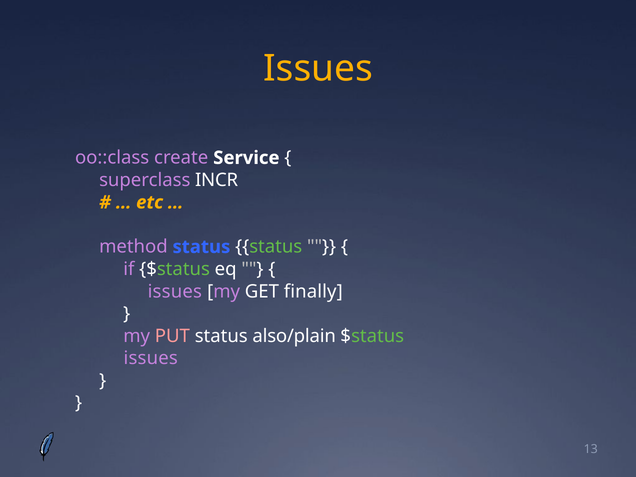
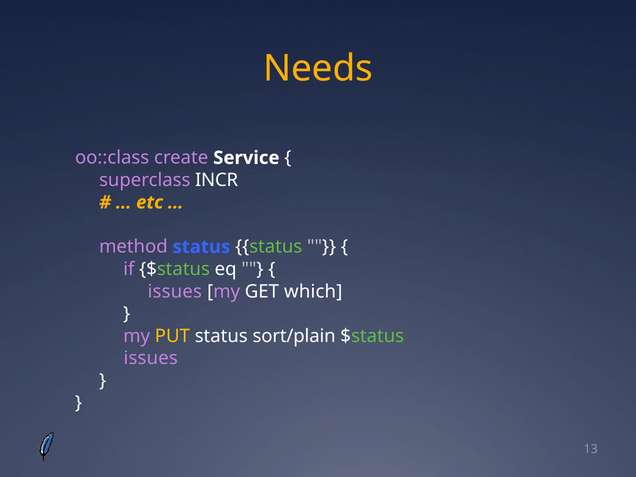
Issues: Issues -> Needs (318, 69)
finally: finally -> which (313, 291)
PUT colour: pink -> yellow (172, 336)
also/plain: also/plain -> sort/plain (294, 336)
